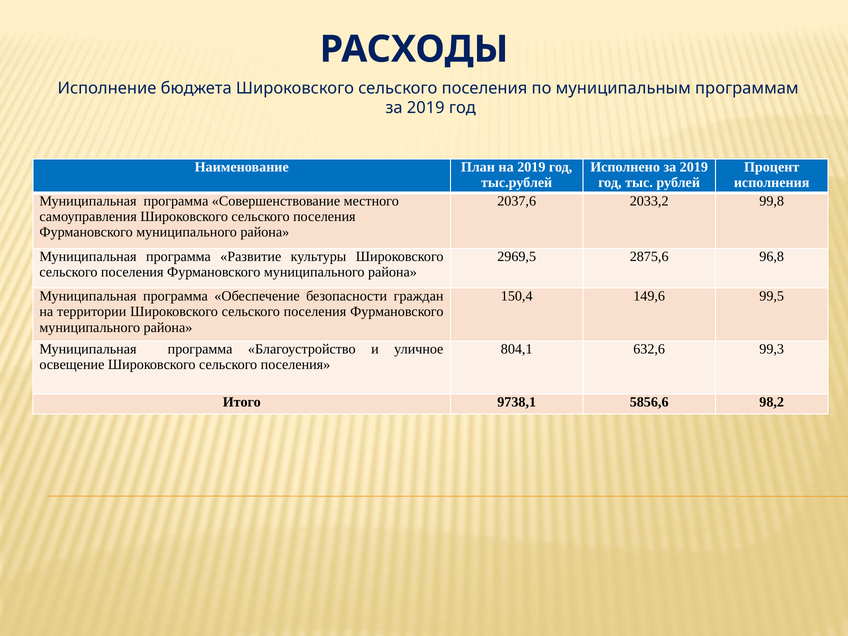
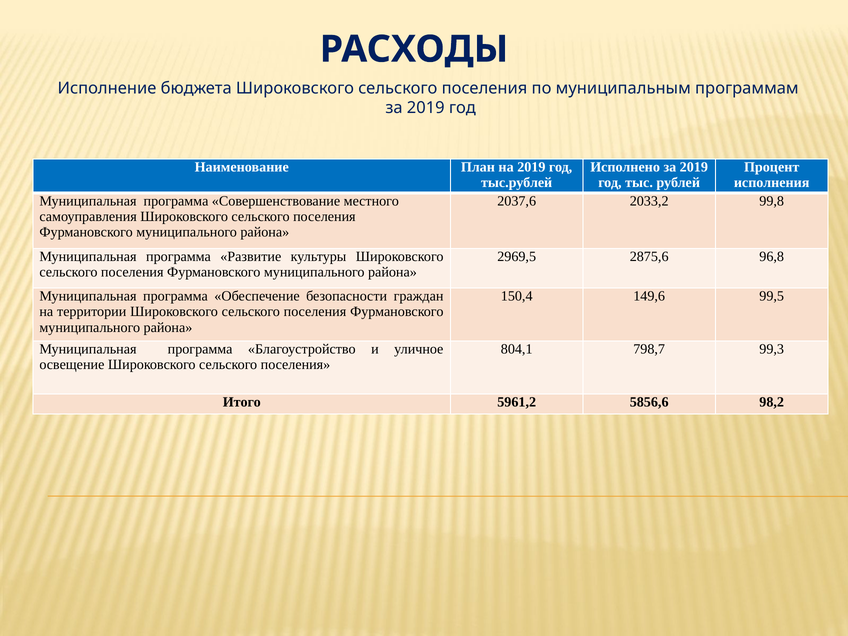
632,6: 632,6 -> 798,7 (649, 349)
9738,1: 9738,1 -> 5961,2 (517, 402)
